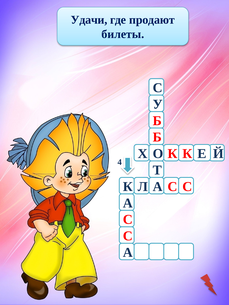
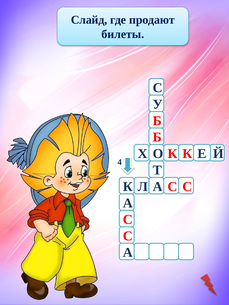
Удачи: Удачи -> Слайд (89, 20)
